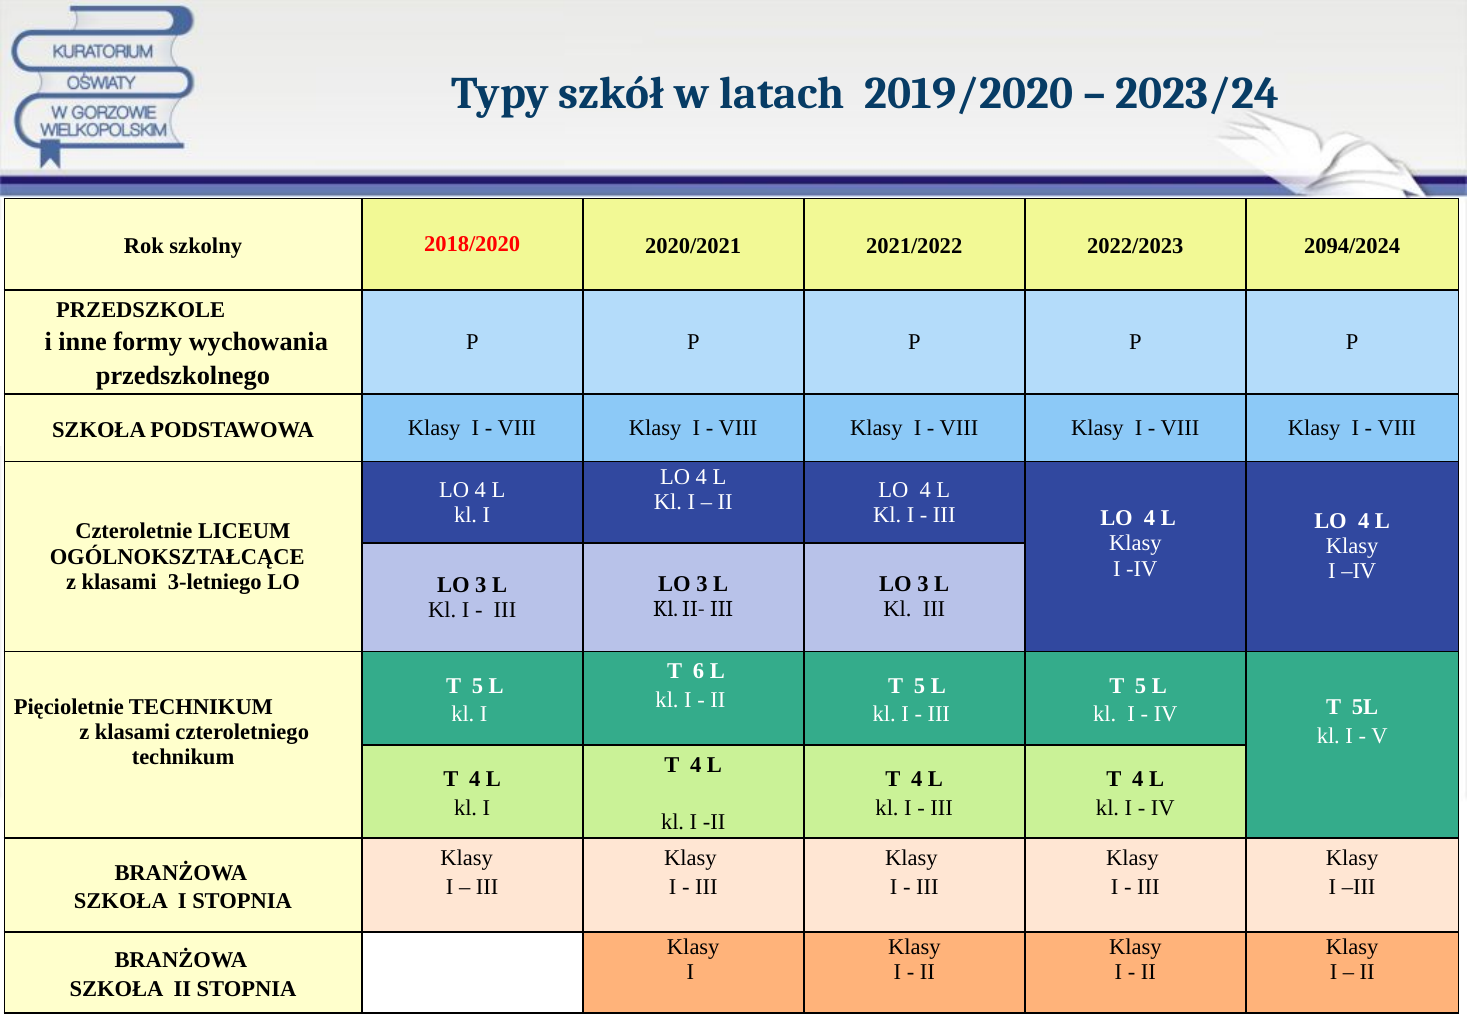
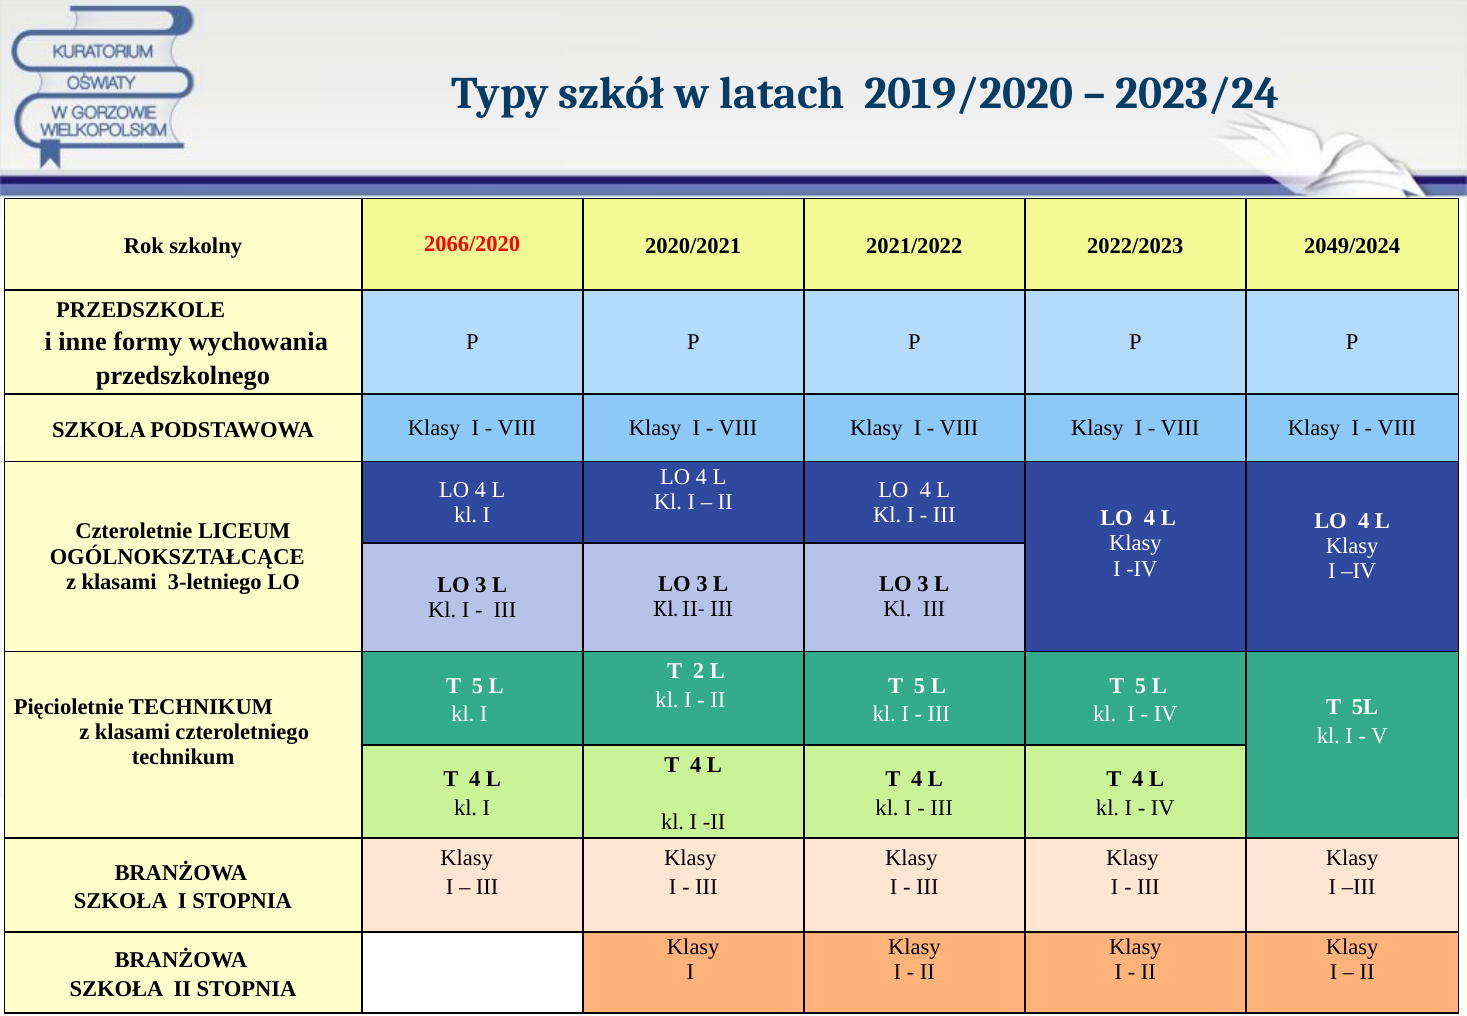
2018/2020: 2018/2020 -> 2066/2020 (472, 244)
2094/2024: 2094/2024 -> 2049/2024 (1352, 246)
6: 6 -> 2 (699, 671)
